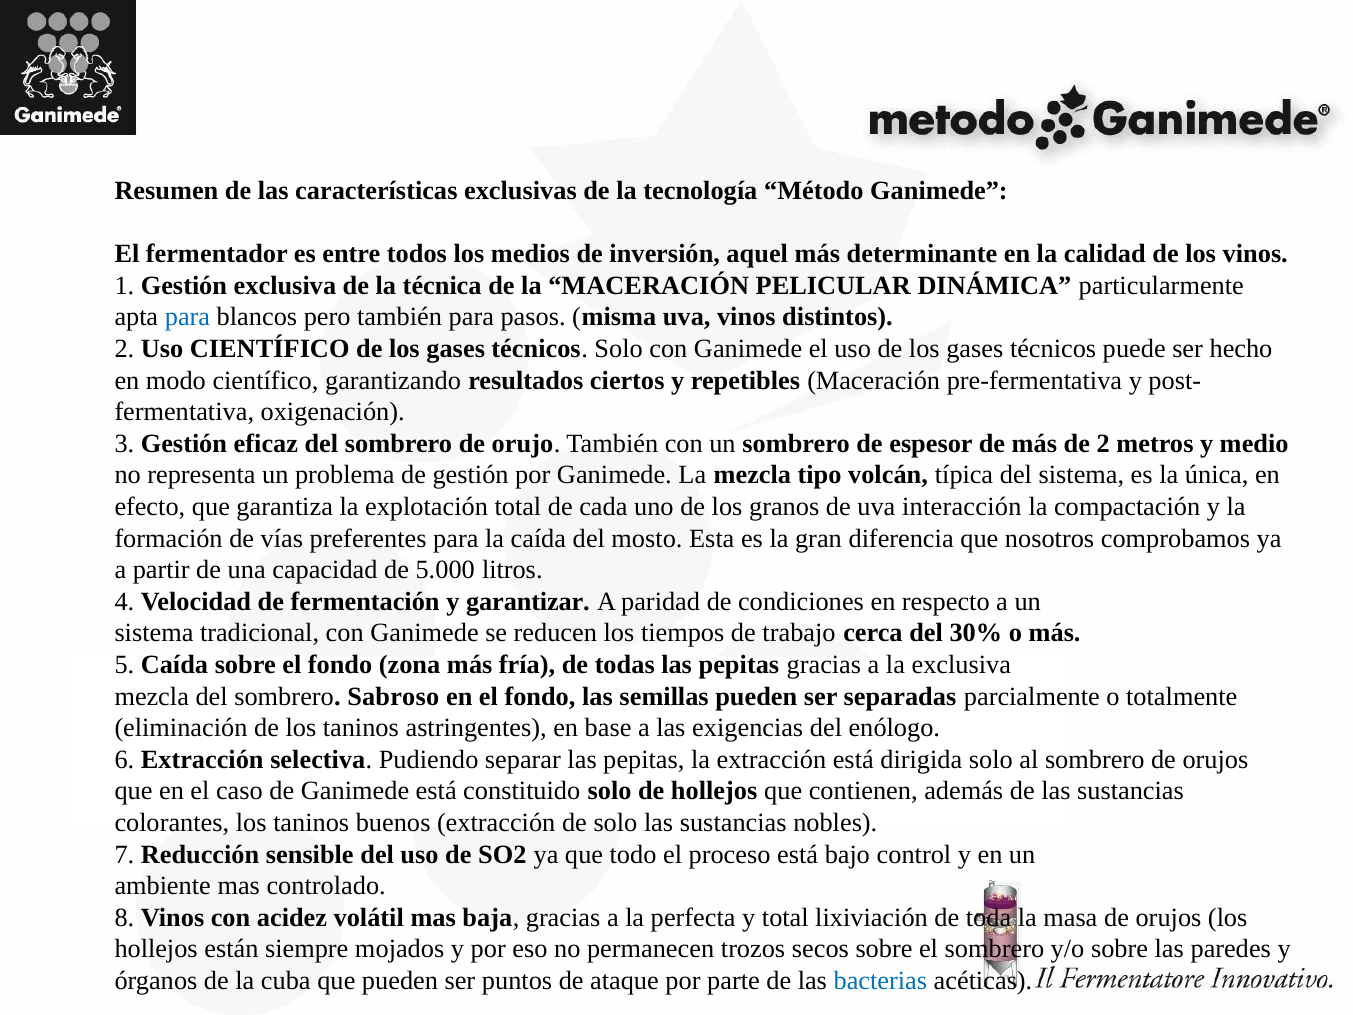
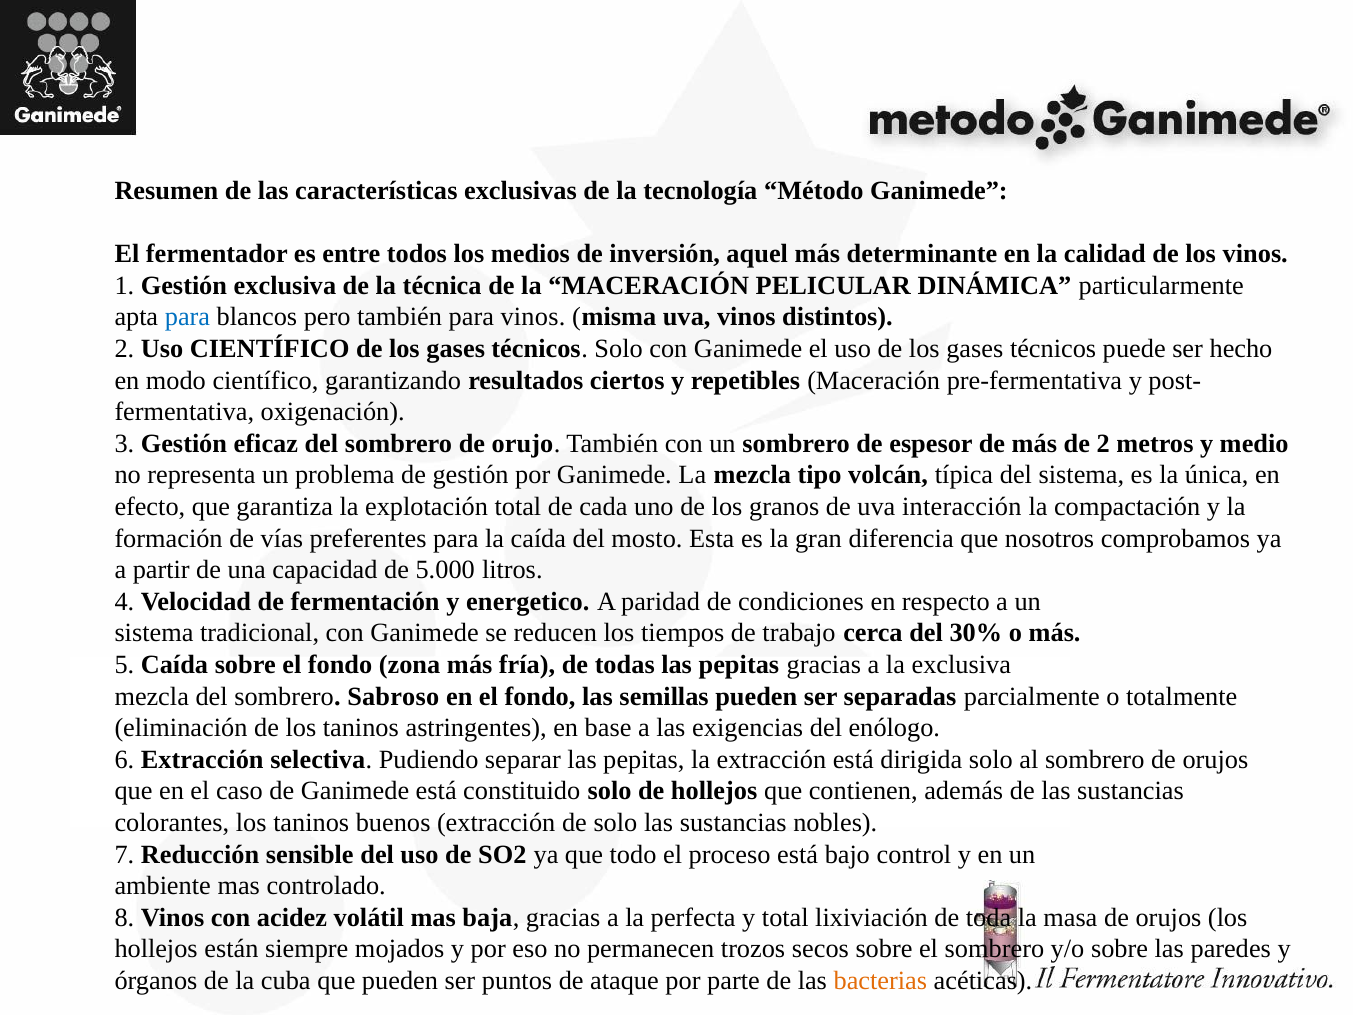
para pasos: pasos -> vinos (533, 317)
garantizar: garantizar -> energetico (528, 601)
bacterias colour: blue -> orange (880, 980)
